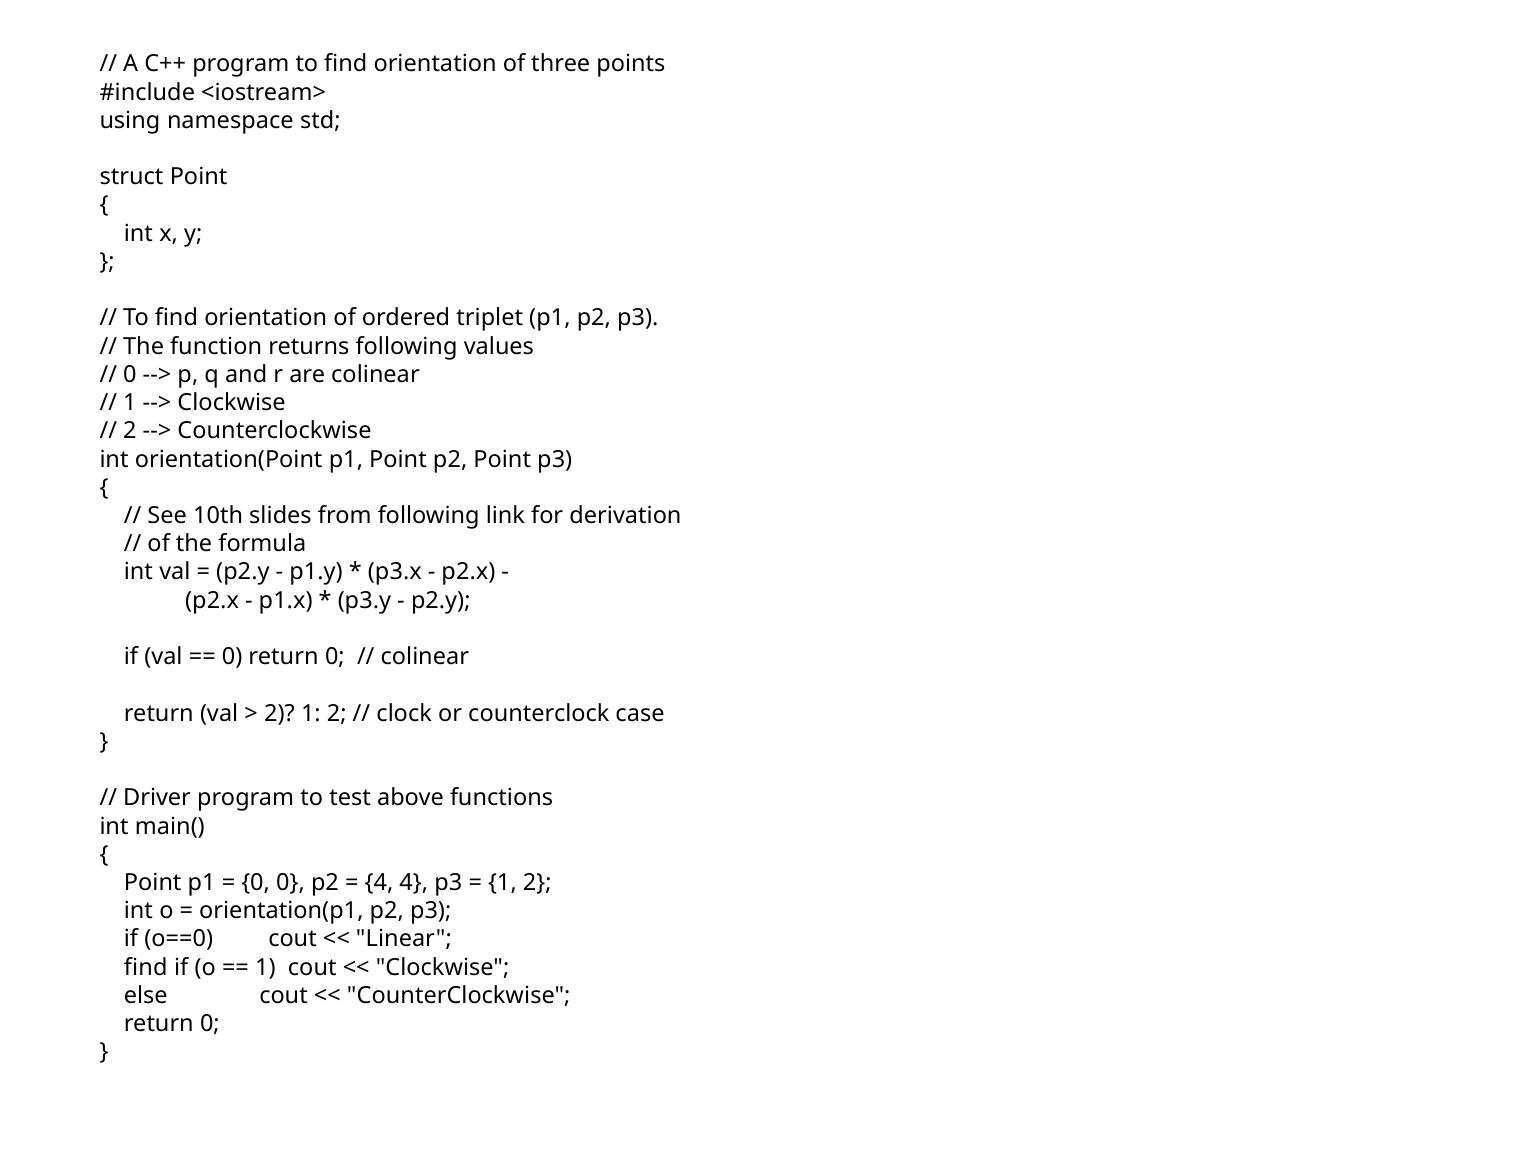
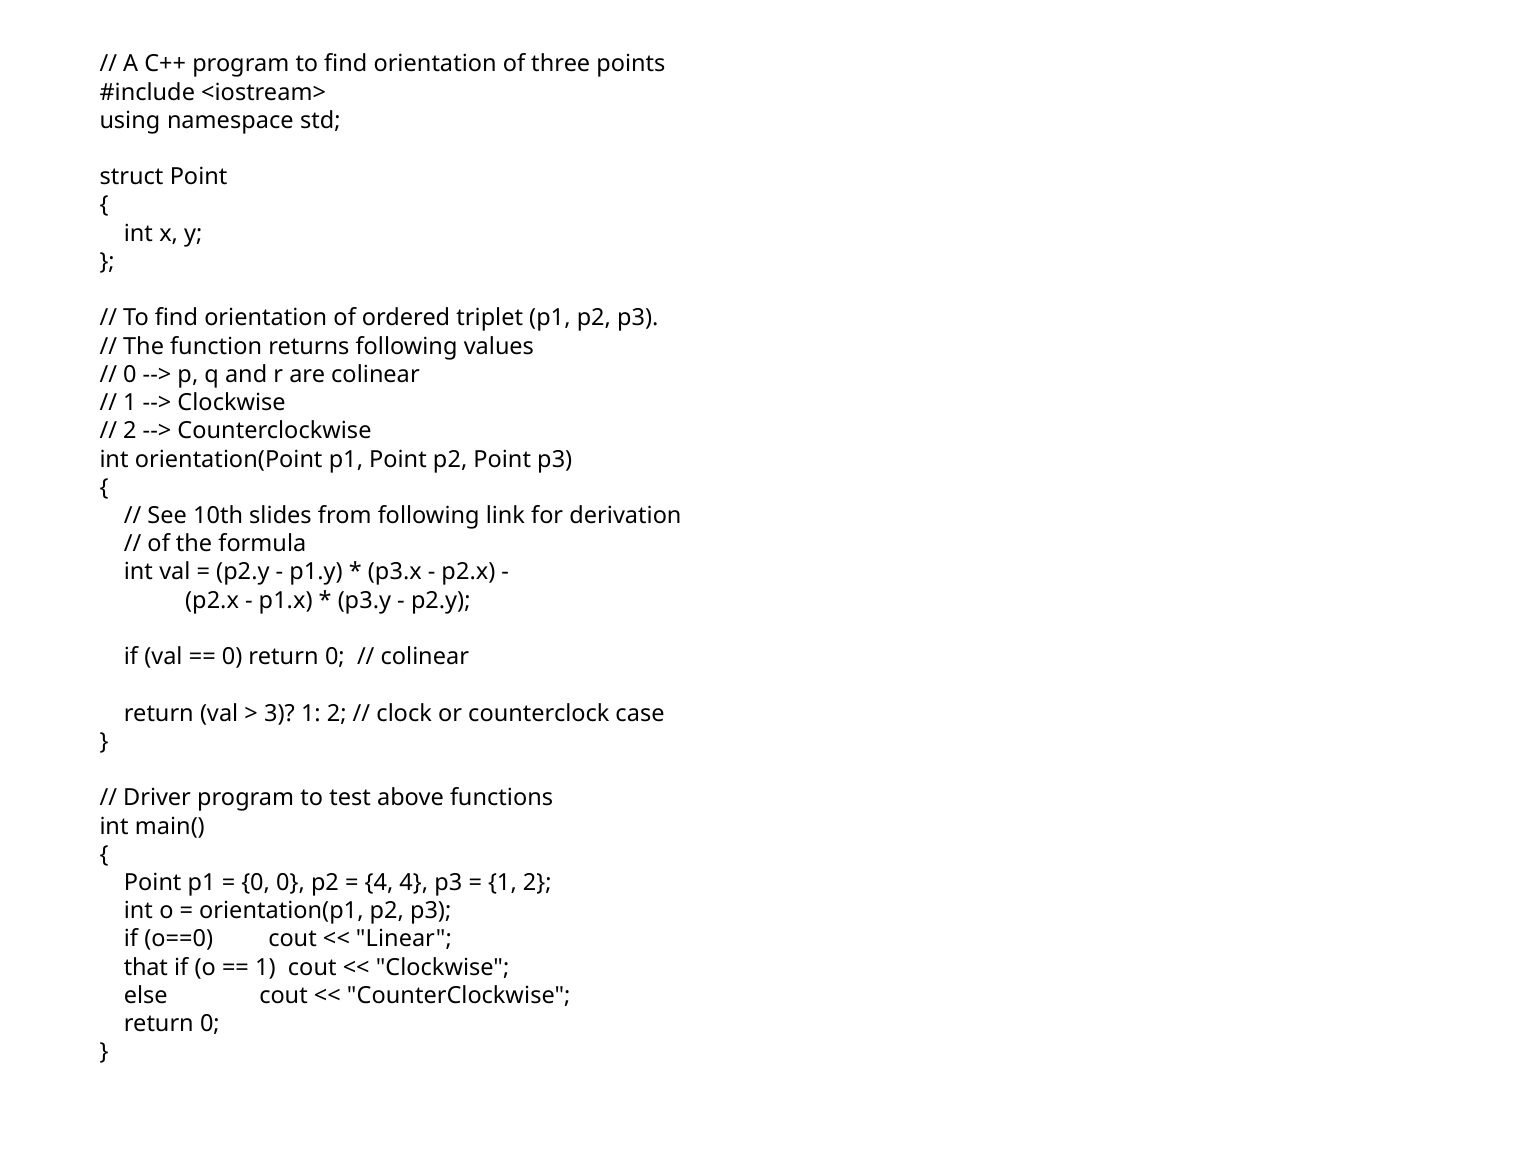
2: 2 -> 3 (279, 714)
find: find -> that (146, 968)
